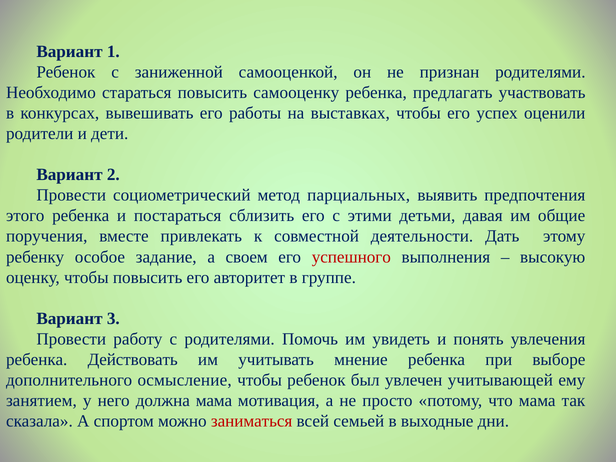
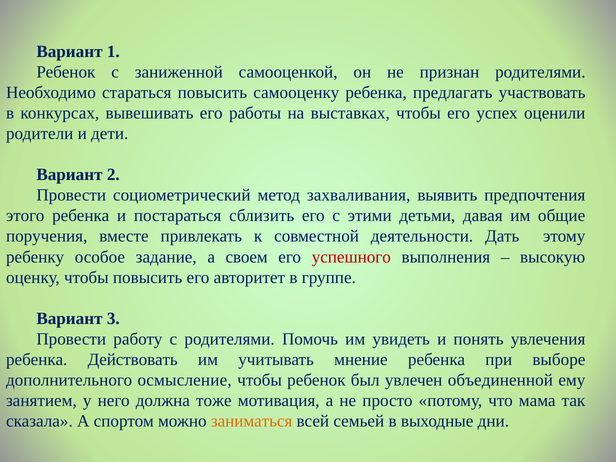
парциальных: парциальных -> захваливания (359, 195)
учитывающей: учитывающей -> объединенной (500, 380)
должна мама: мама -> тоже (214, 401)
заниматься colour: red -> orange (252, 421)
